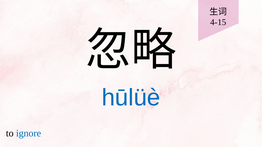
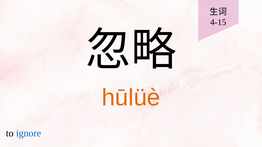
hūlüè colour: blue -> orange (131, 98)
